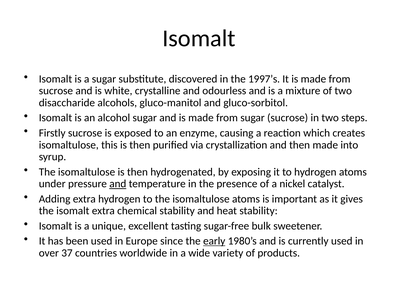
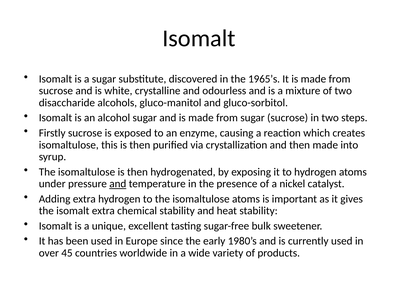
1997’s: 1997’s -> 1965’s (264, 79)
early underline: present -> none (214, 241)
37: 37 -> 45 (67, 253)
